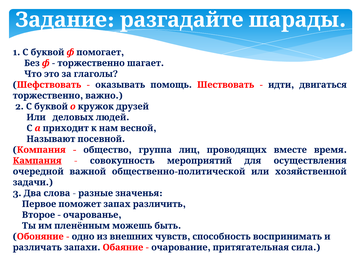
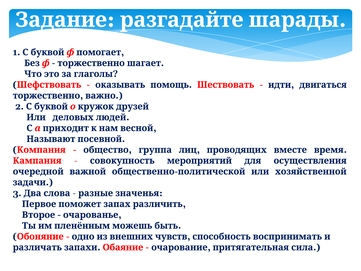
Кампания underline: present -> none (37, 161)
